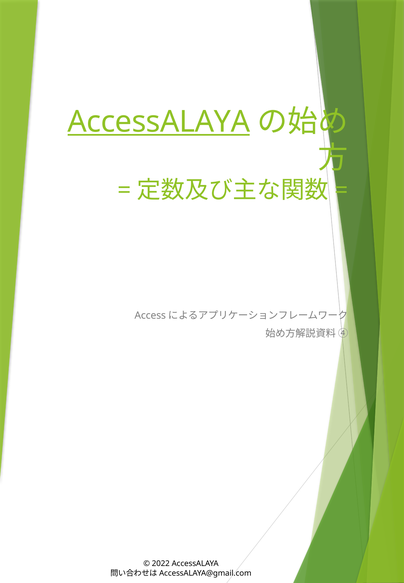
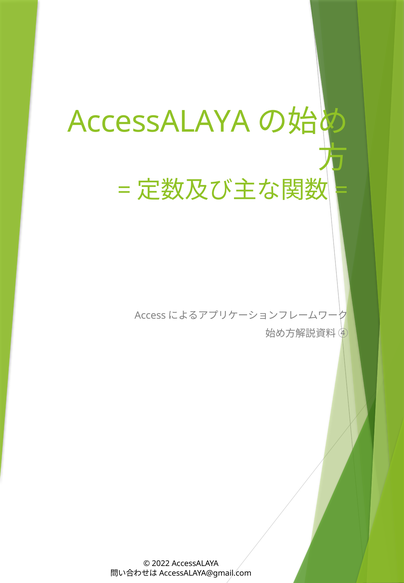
AccessALAYA underline: present -> none (159, 122)
